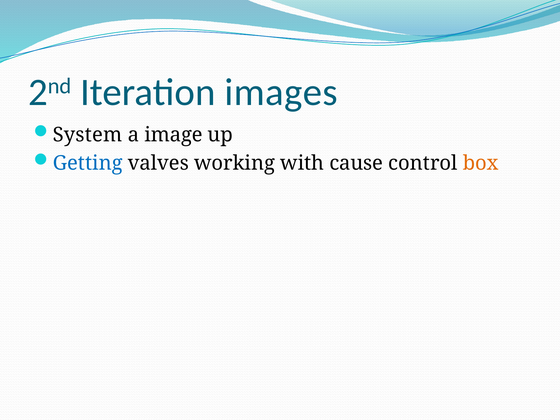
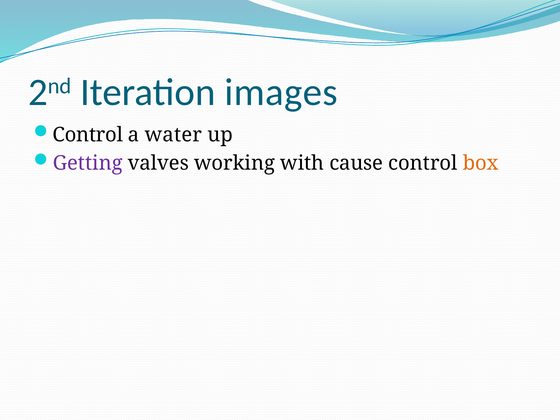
System: System -> Control (88, 135)
image: image -> water (173, 135)
Getting colour: blue -> purple (88, 163)
